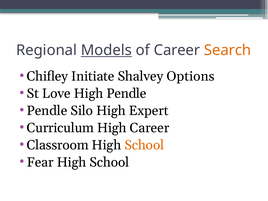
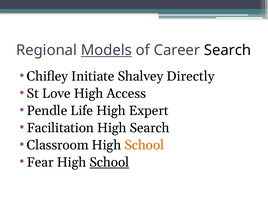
Search colour: orange -> black (228, 50)
Options: Options -> Directly (191, 76)
High Pendle: Pendle -> Access (126, 93)
Silo: Silo -> Life (82, 111)
Curriculum: Curriculum -> Facilitation (60, 128)
High Career: Career -> Search (150, 128)
School underline: none -> present (109, 162)
